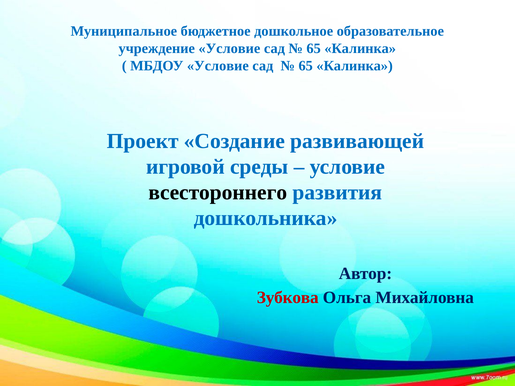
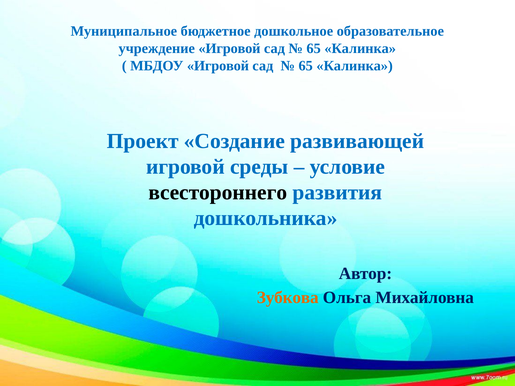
учреждение Условие: Условие -> Игровой (229, 48)
МБДОУ Условие: Условие -> Игровой (218, 66)
Зубкова colour: red -> orange (288, 298)
